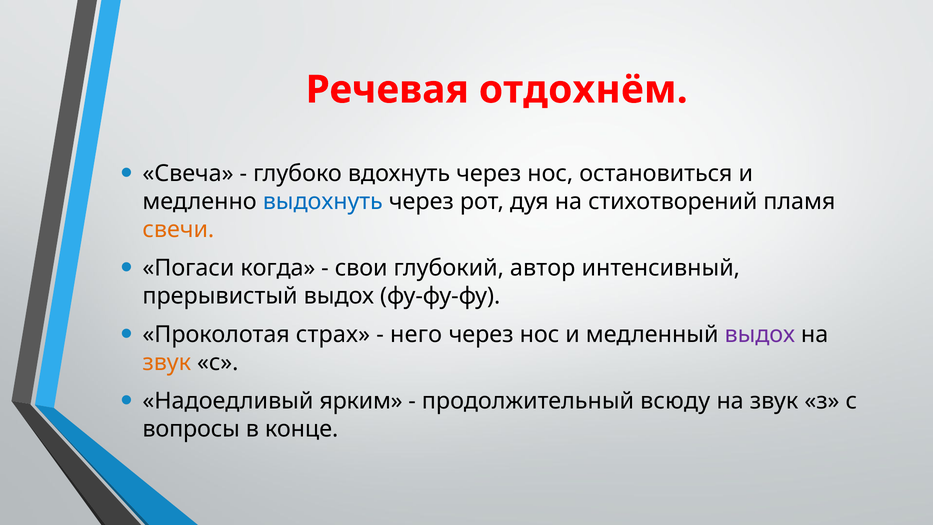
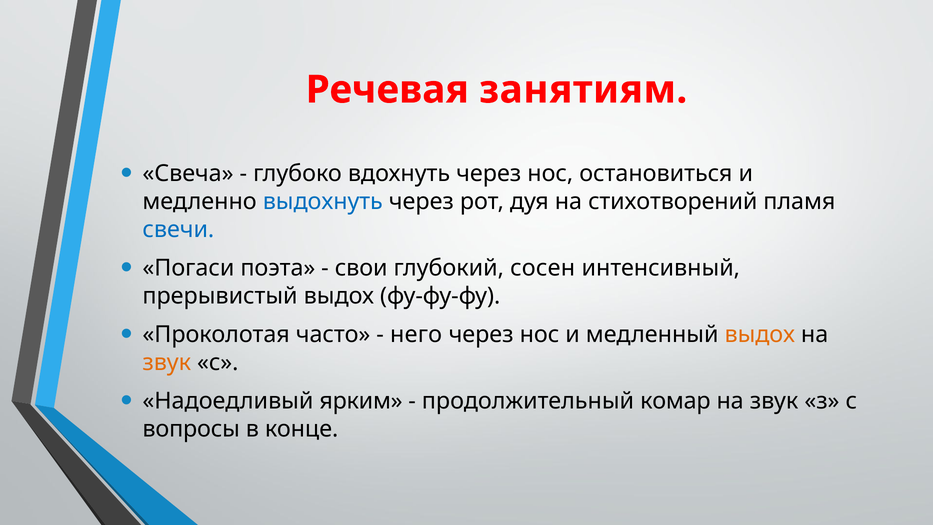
отдохнём: отдохнём -> занятиям (583, 90)
свечи colour: orange -> blue (178, 230)
когда: когда -> поэта (278, 268)
автор: автор -> сосен (543, 268)
страх: страх -> часто (333, 335)
выдох colour: purple -> orange (760, 335)
всюду: всюду -> комар (675, 401)
